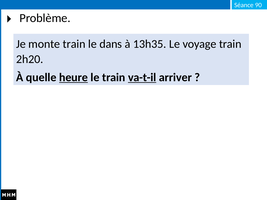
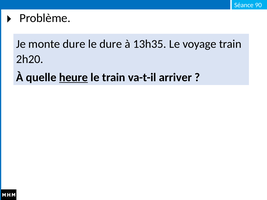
monte train: train -> dure (74, 44)
le dans: dans -> dure (111, 44)
va-t-il underline: present -> none (142, 78)
